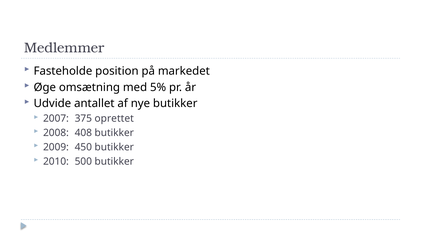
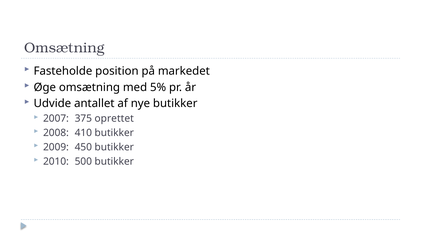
Medlemmer: Medlemmer -> Omsætning (64, 48)
408: 408 -> 410 (83, 133)
